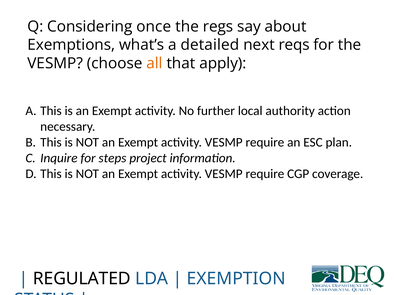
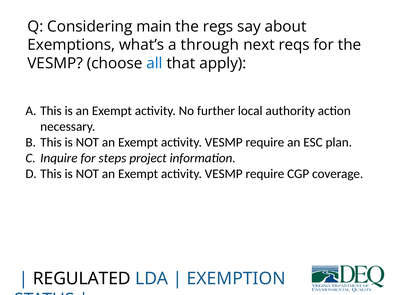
once: once -> main (154, 27)
detailed: detailed -> through (210, 45)
all colour: orange -> blue (154, 63)
